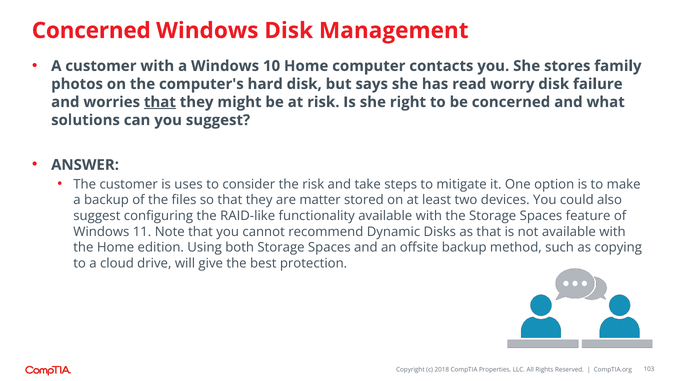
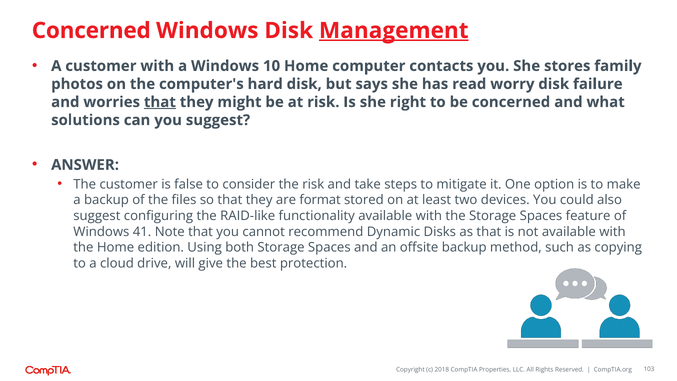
Management underline: none -> present (394, 31)
uses: uses -> false (189, 184)
matter: matter -> format (320, 200)
11: 11 -> 41 (142, 232)
